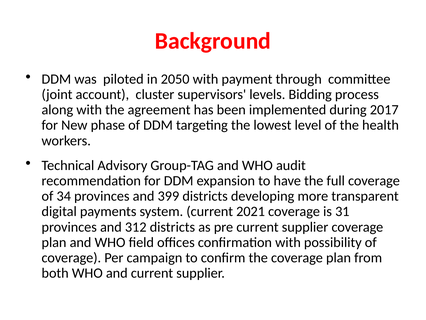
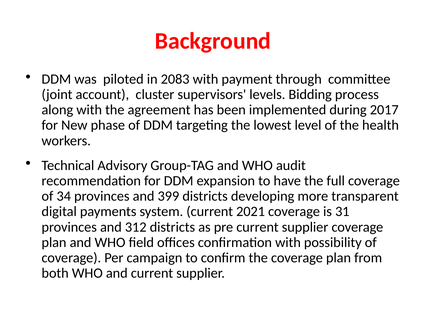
2050: 2050 -> 2083 (175, 79)
